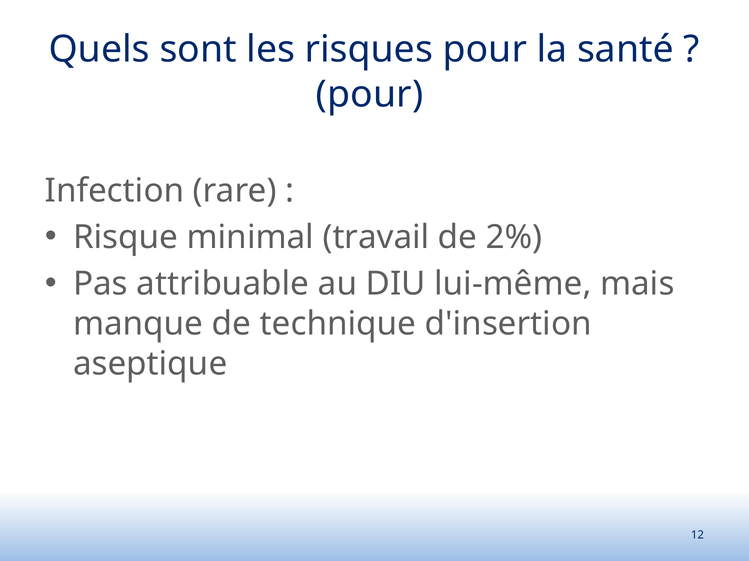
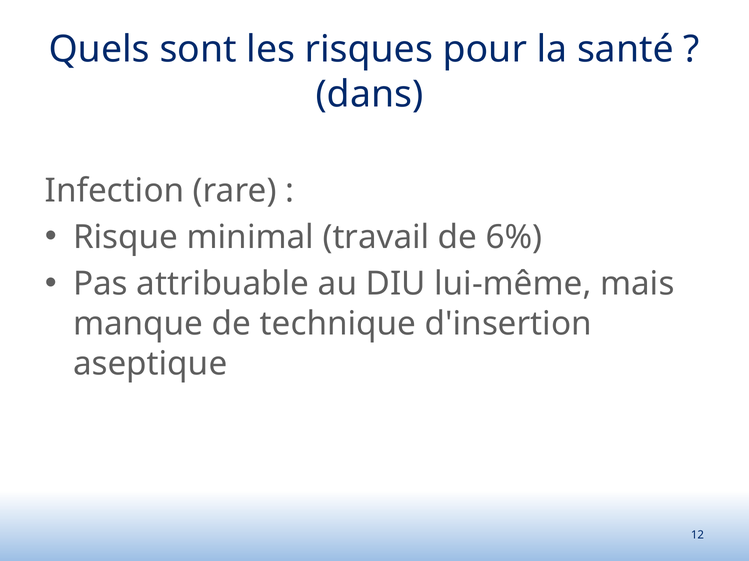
pour: pour -> dans (370, 94)
2%: 2% -> 6% (514, 238)
